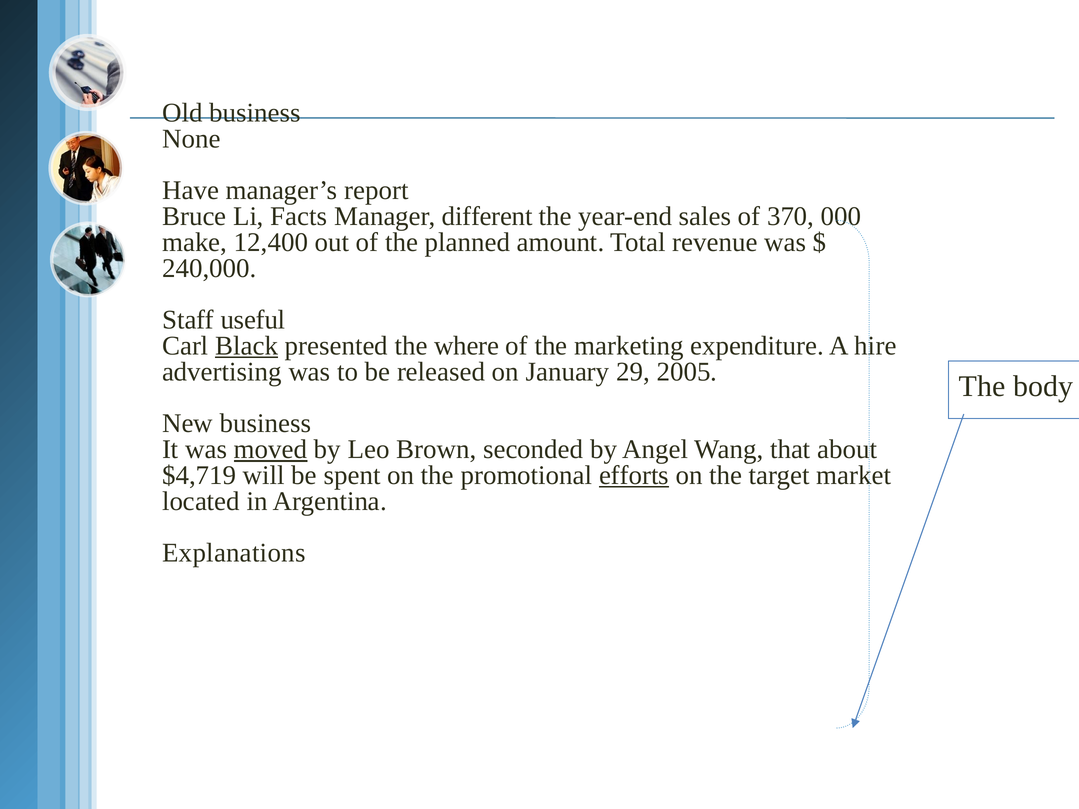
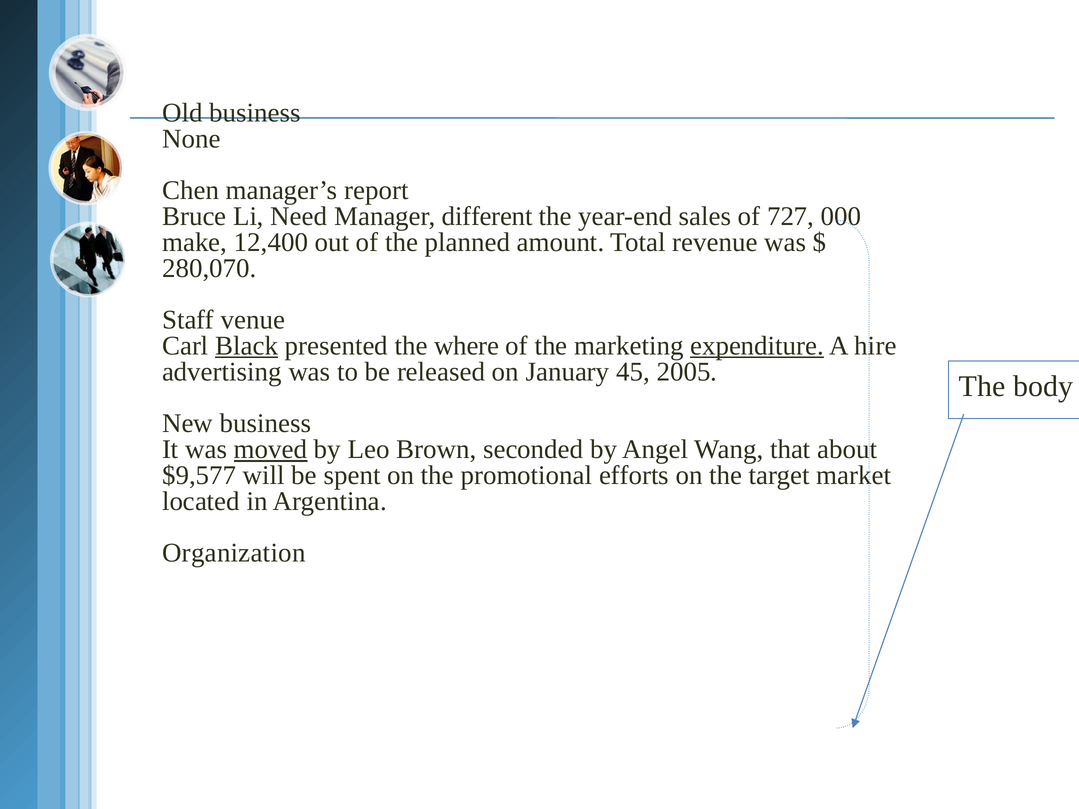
Have: Have -> Chen (191, 190)
Facts: Facts -> Need (299, 216)
370: 370 -> 727 (791, 216)
240,000: 240,000 -> 280,070 (209, 268)
useful: useful -> venue (253, 320)
expenditure underline: none -> present (757, 346)
29: 29 -> 45 (633, 372)
$4,719: $4,719 -> $9,577 (199, 475)
efforts underline: present -> none (634, 475)
Explanations: Explanations -> Organization (234, 553)
